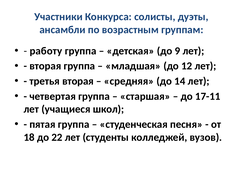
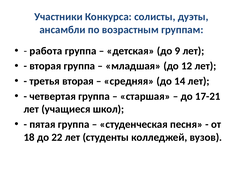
работу: работу -> работа (46, 51)
17-11: 17-11 -> 17-21 (208, 96)
